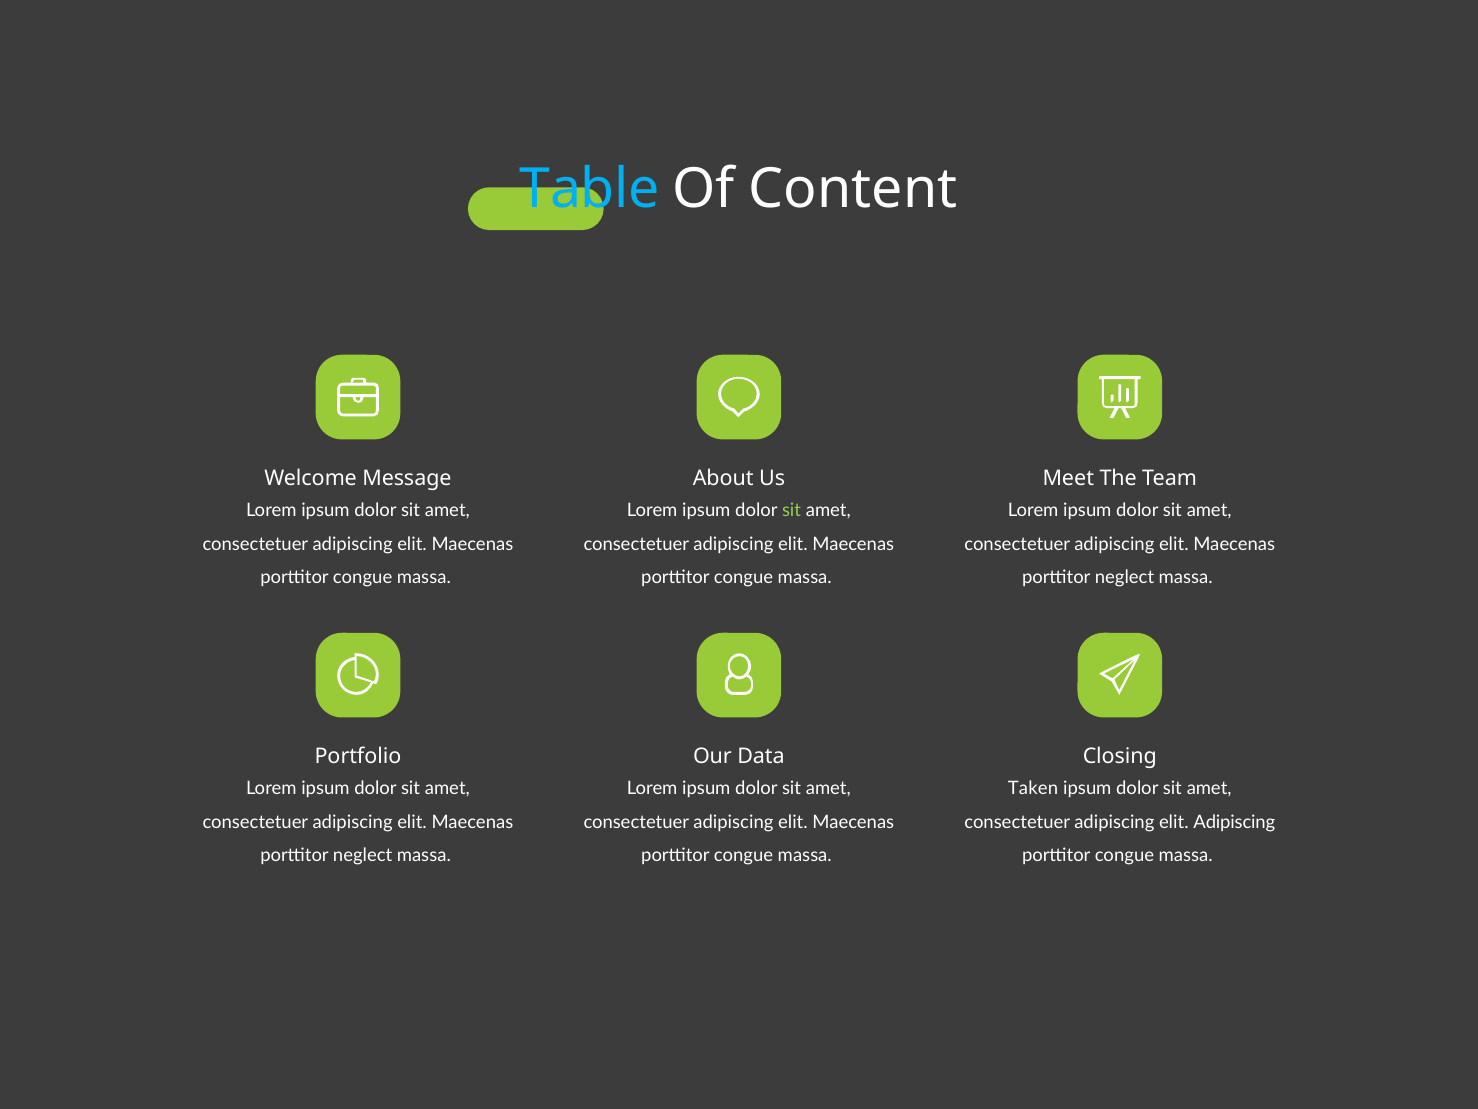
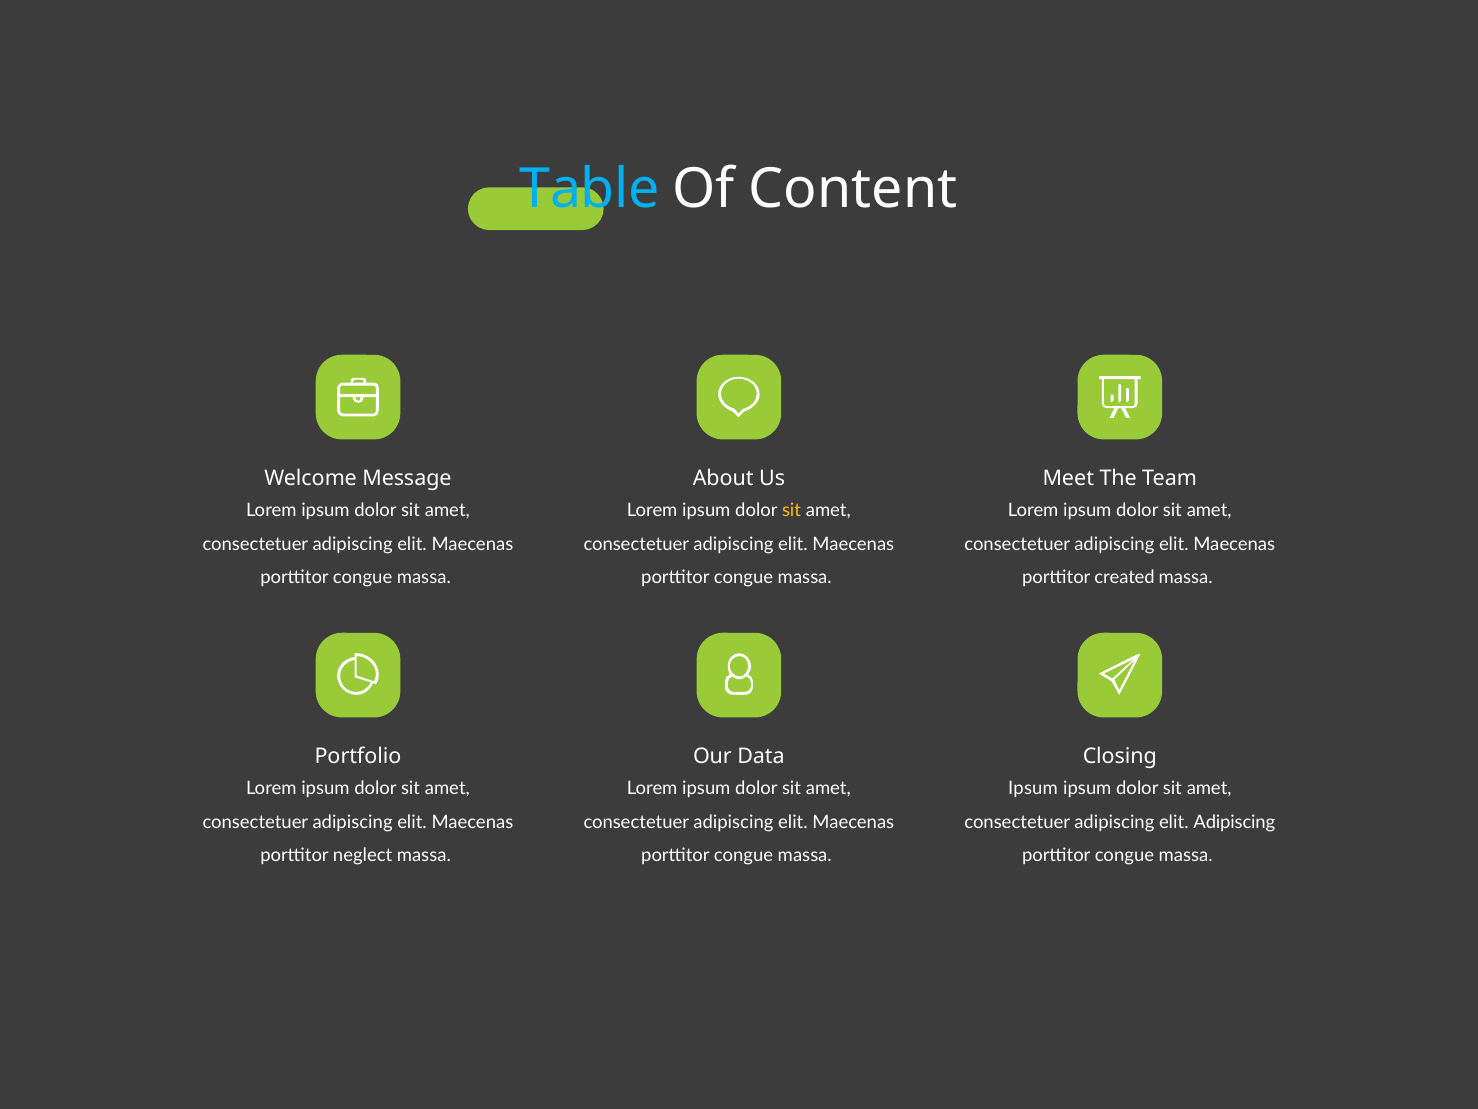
sit colour: light green -> yellow (791, 510)
neglect: neglect -> created (1125, 577)
Taken: Taken -> Ipsum (1033, 788)
